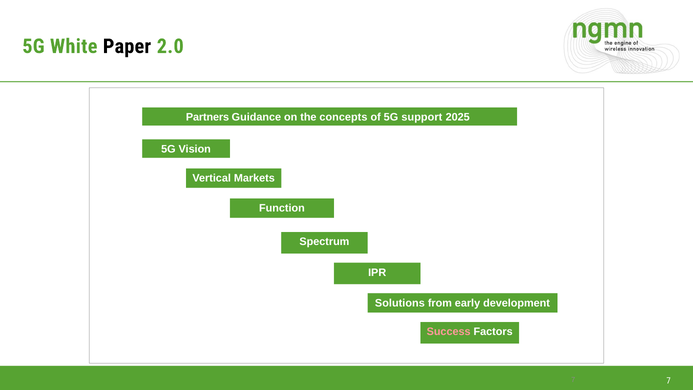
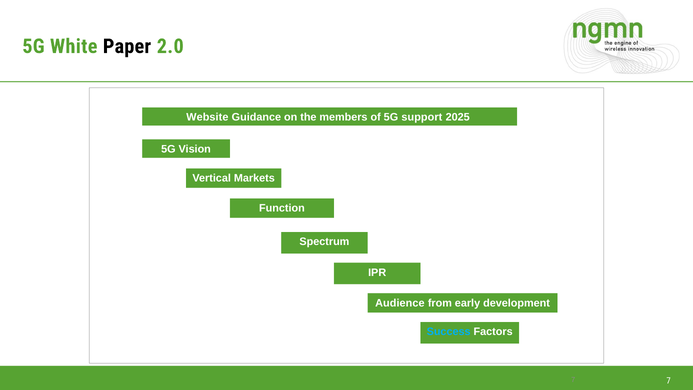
Partners: Partners -> Website (207, 117)
concepts: concepts -> members (343, 117)
Solutions: Solutions -> Audience (400, 303)
Success colour: pink -> light blue (449, 332)
